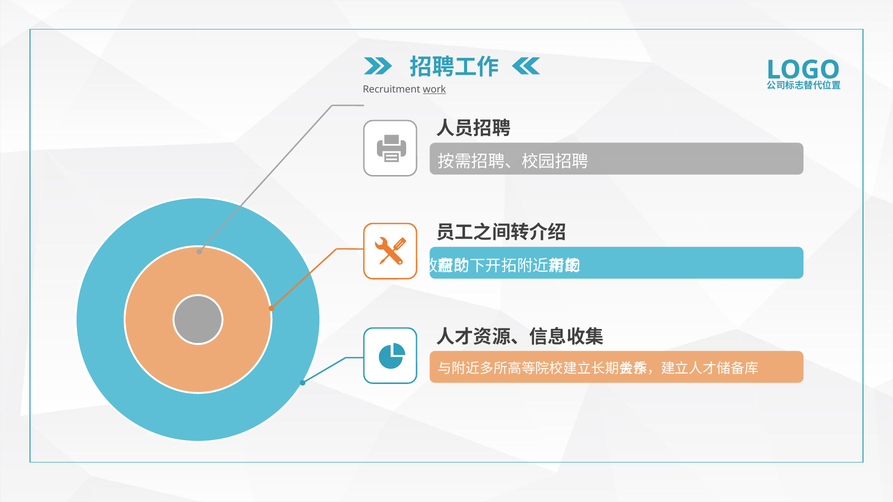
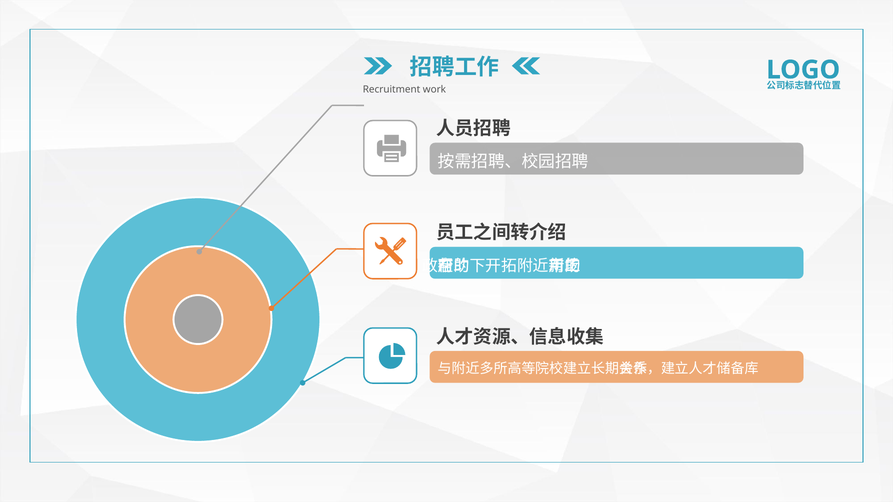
work underline: present -> none (434, 89)
